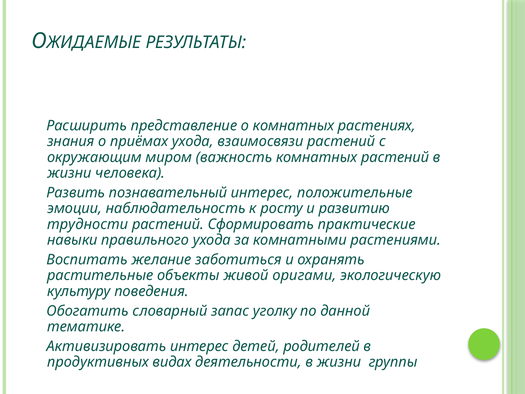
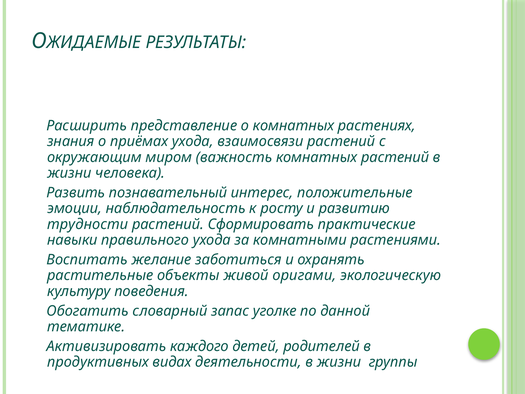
уголку: уголку -> уголке (275, 311)
Активизировать интерес: интерес -> каждого (199, 346)
